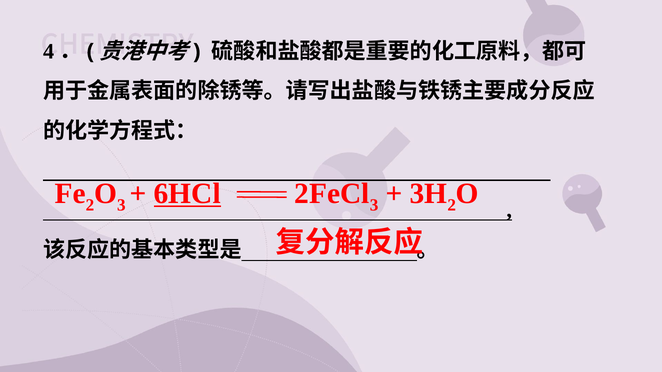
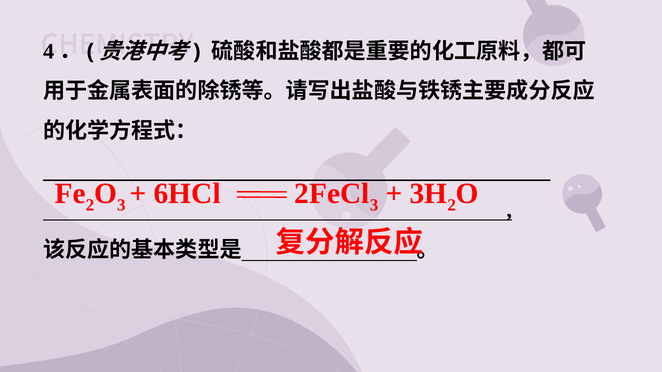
6HCl underline: present -> none (187, 194)
